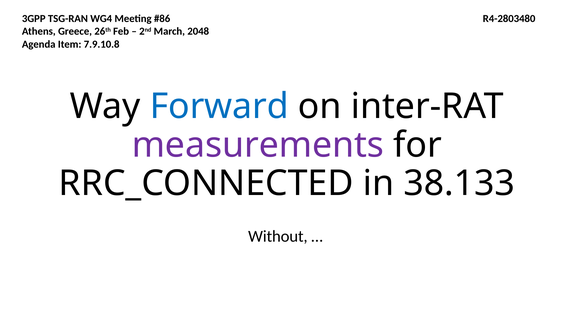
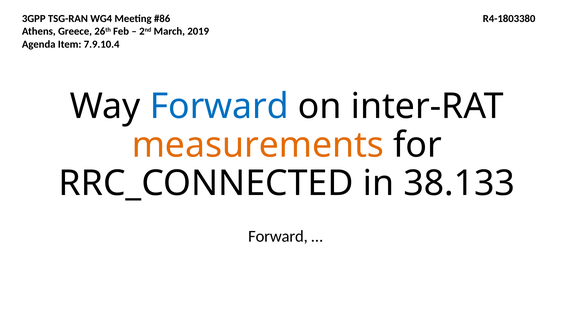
R4-2803480: R4-2803480 -> R4-1803380 (509, 19)
2048: 2048 -> 2019 (198, 31)
7.9.10.8: 7.9.10.8 -> 7.9.10.4 (102, 44)
measurements colour: purple -> orange (258, 145)
Without: Without -> Forward (278, 237)
